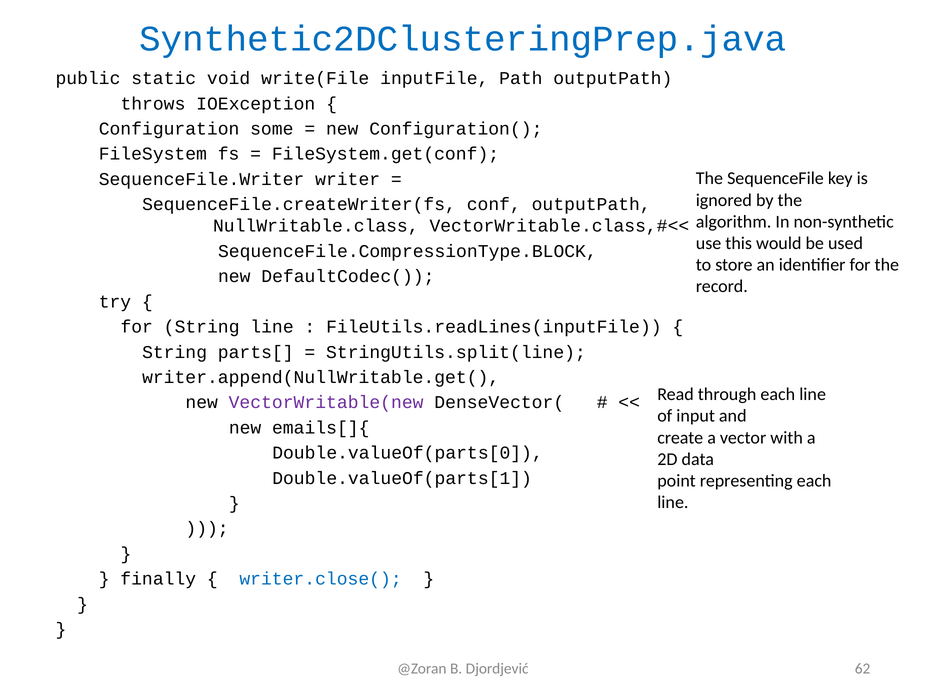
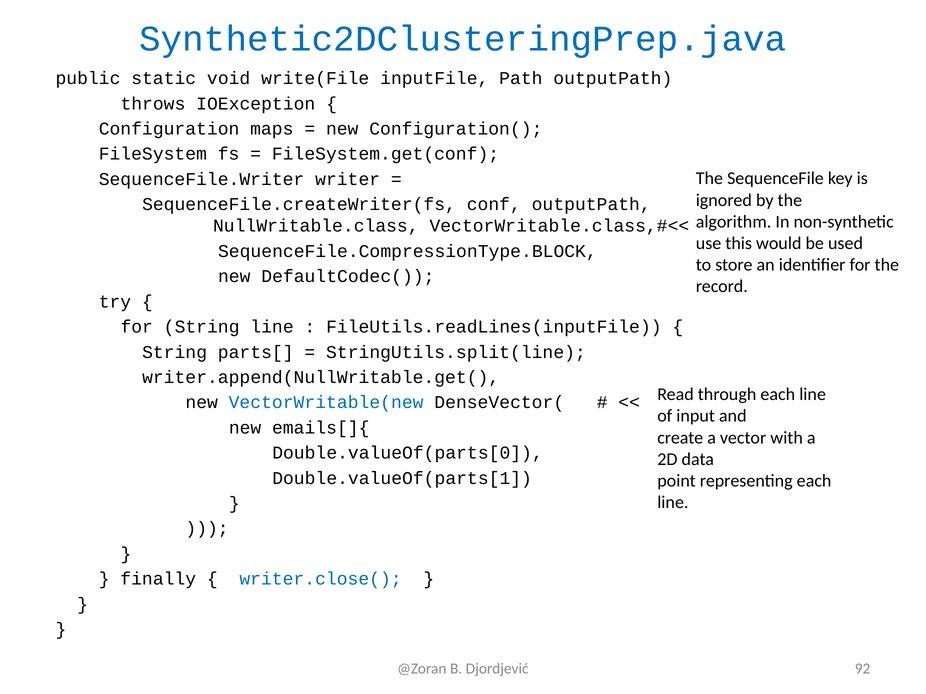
some: some -> maps (272, 129)
VectorWritable(new colour: purple -> blue (326, 403)
62: 62 -> 92 (863, 669)
